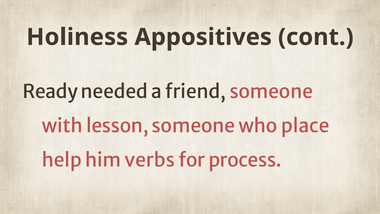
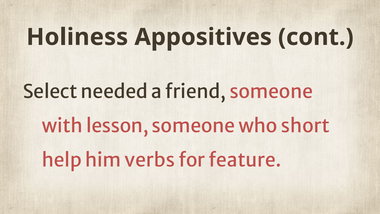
Ready: Ready -> Select (50, 92)
place: place -> short (305, 126)
process: process -> feature (245, 160)
